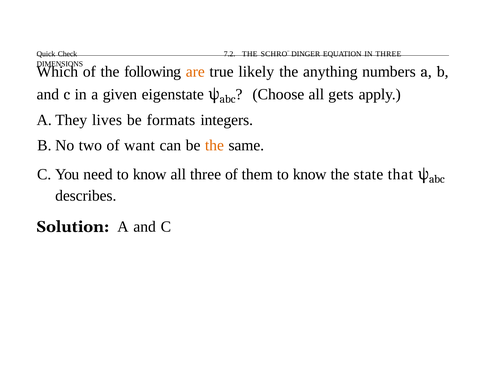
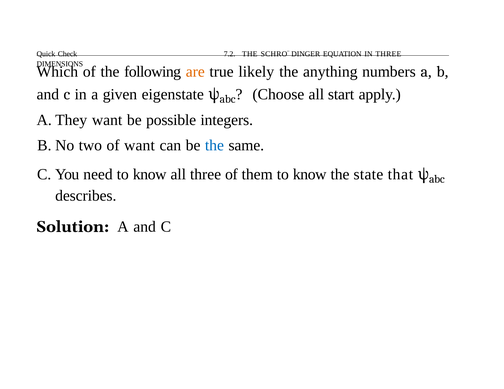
gets: gets -> start (341, 95)
lives: lives -> want (107, 120)
formats: formats -> possible (171, 120)
the colour: orange -> blue (214, 145)
